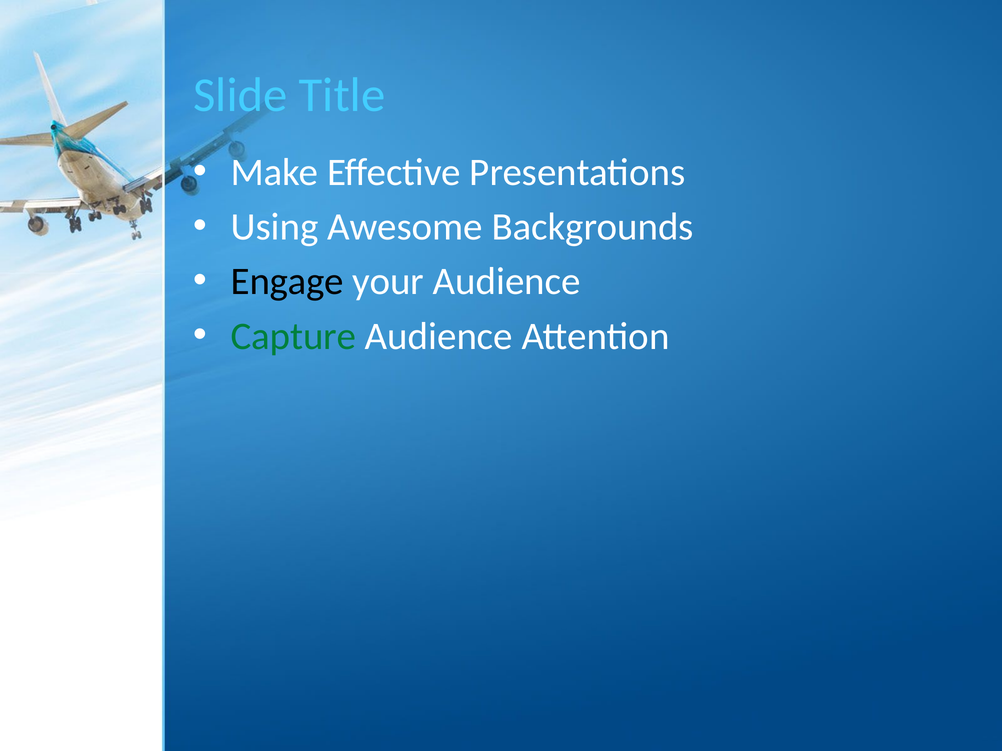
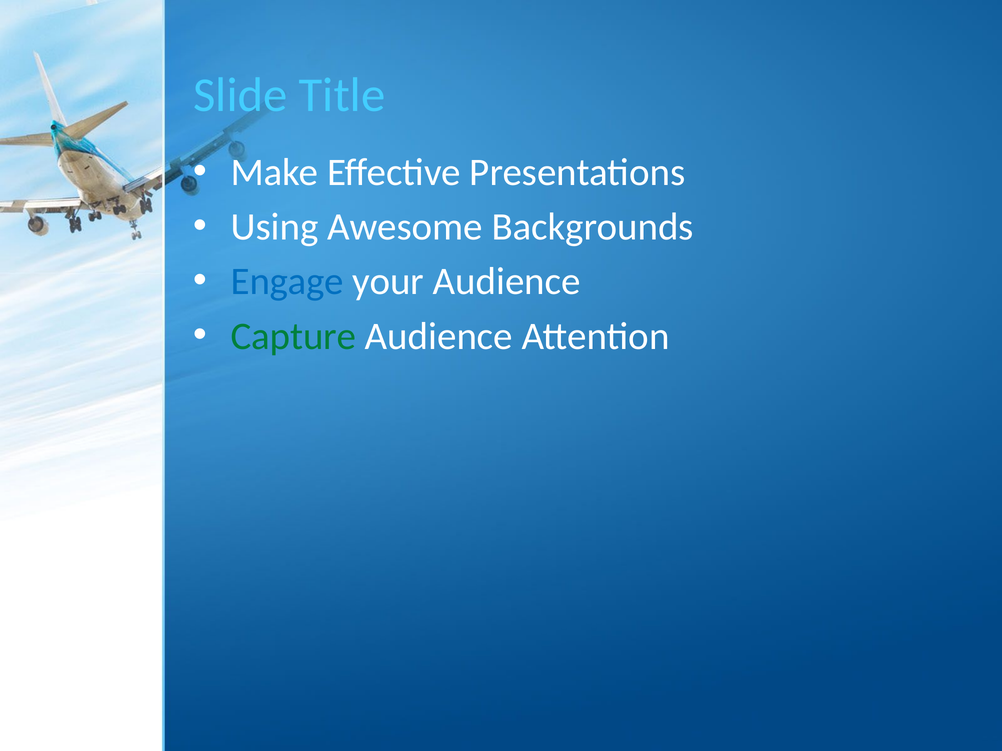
Engage colour: black -> blue (287, 282)
